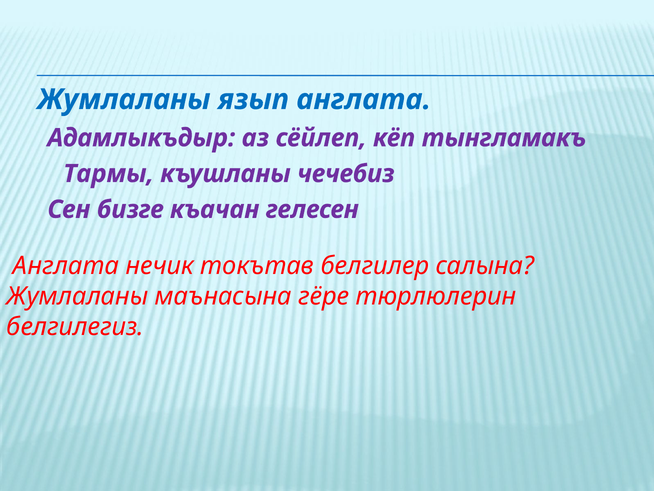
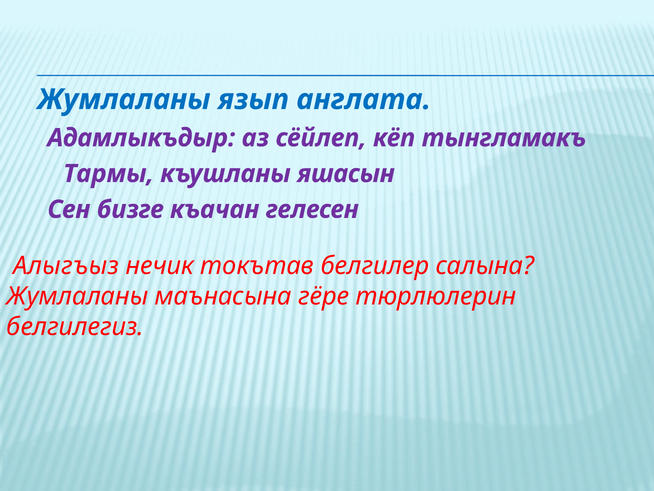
чечебиз: чечебиз -> яшасын (346, 174)
Англата: Англата -> Алыгъыз (66, 265)
